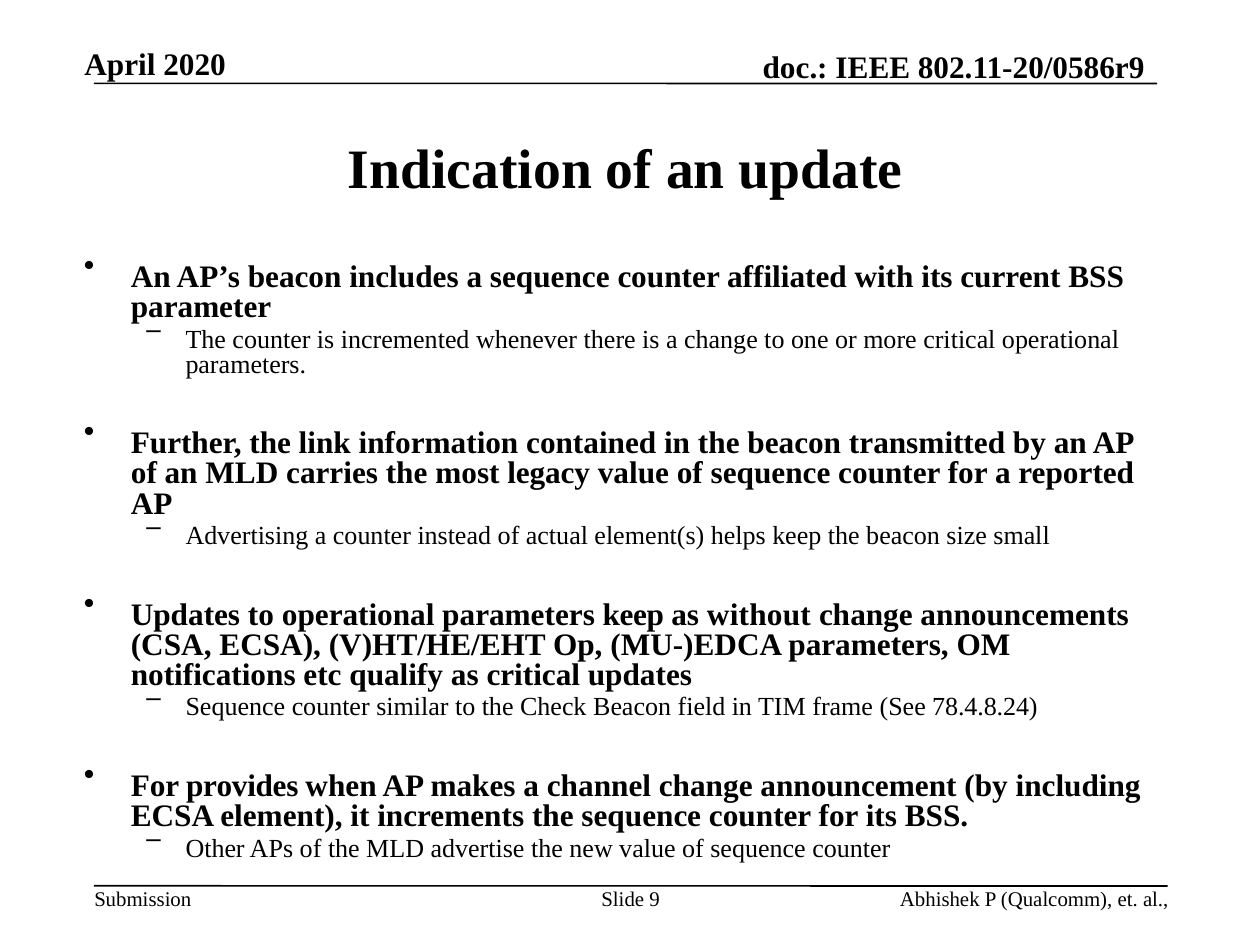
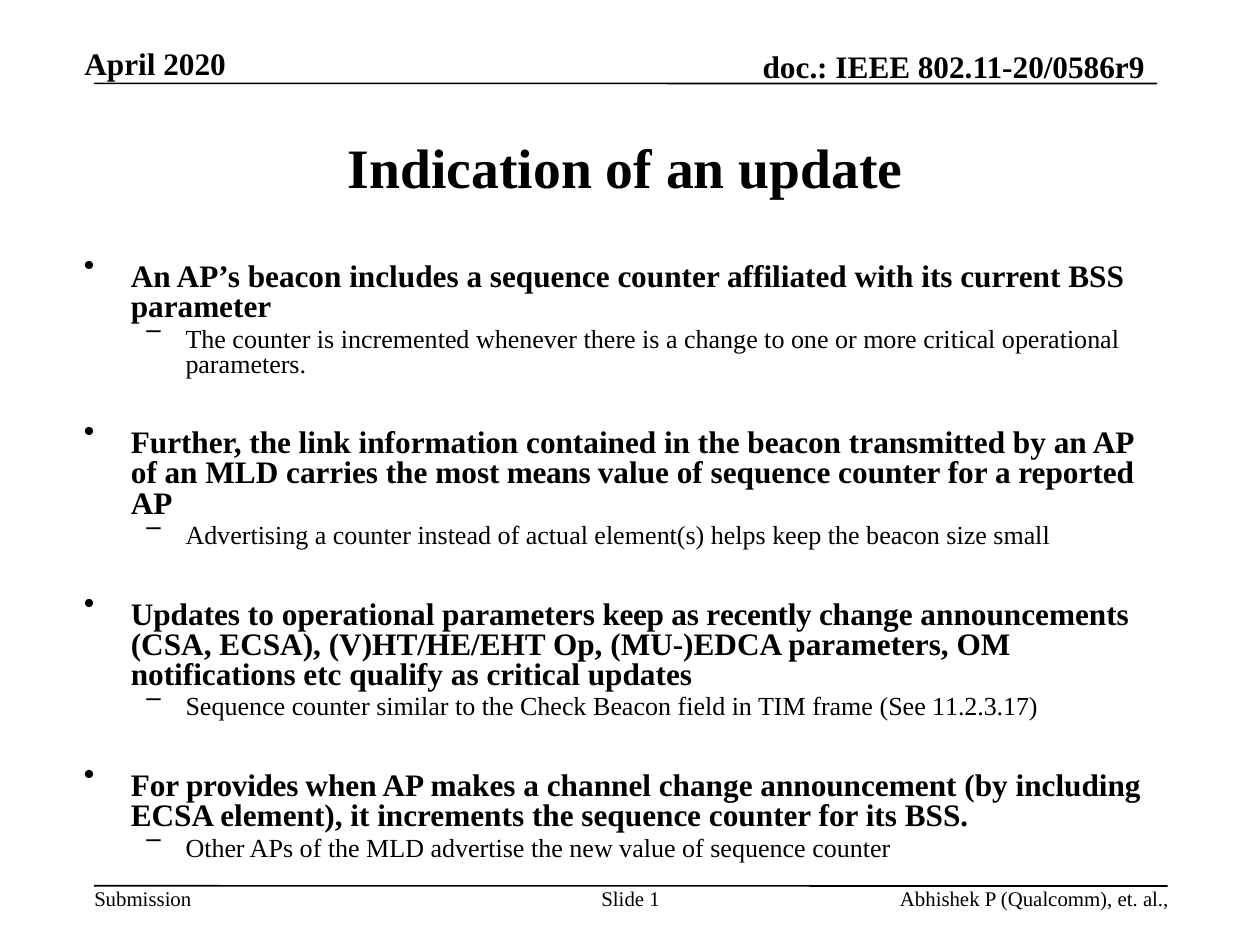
legacy: legacy -> means (549, 474)
without: without -> recently (759, 615)
78.4.8.24: 78.4.8.24 -> 11.2.3.17 (985, 708)
9: 9 -> 1 (655, 900)
